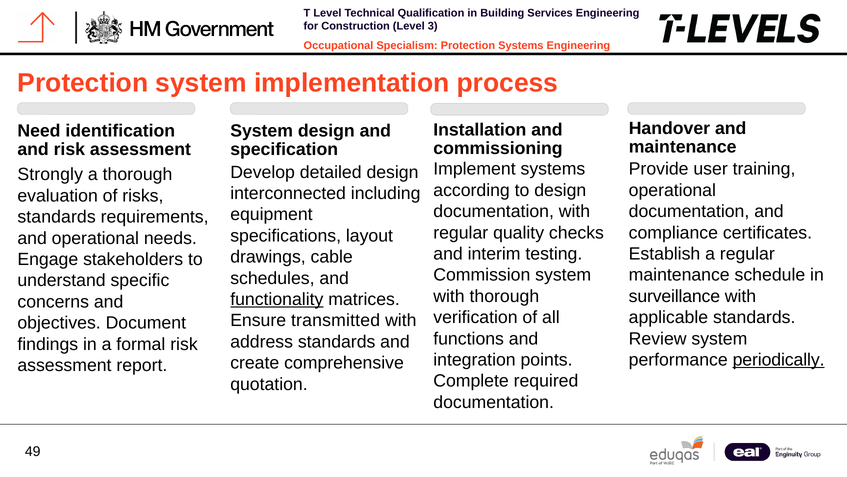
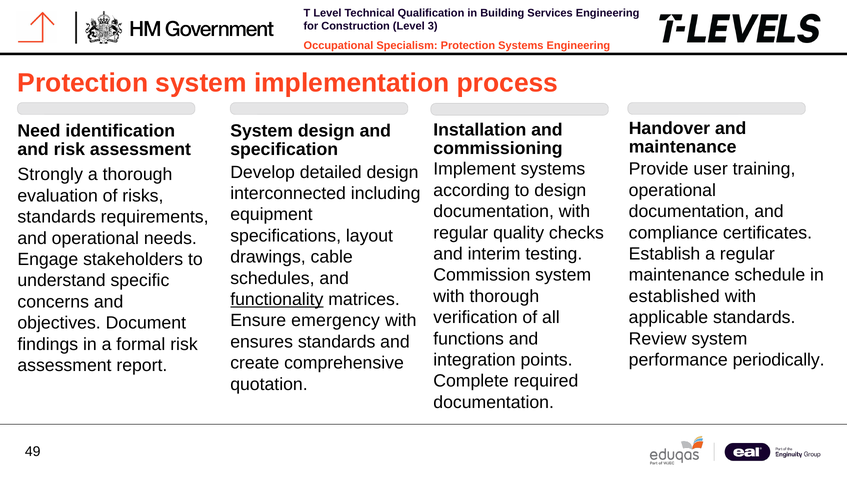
surveillance: surveillance -> established (674, 296)
transmitted: transmitted -> emergency (336, 320)
address: address -> ensures (262, 341)
periodically underline: present -> none (779, 360)
